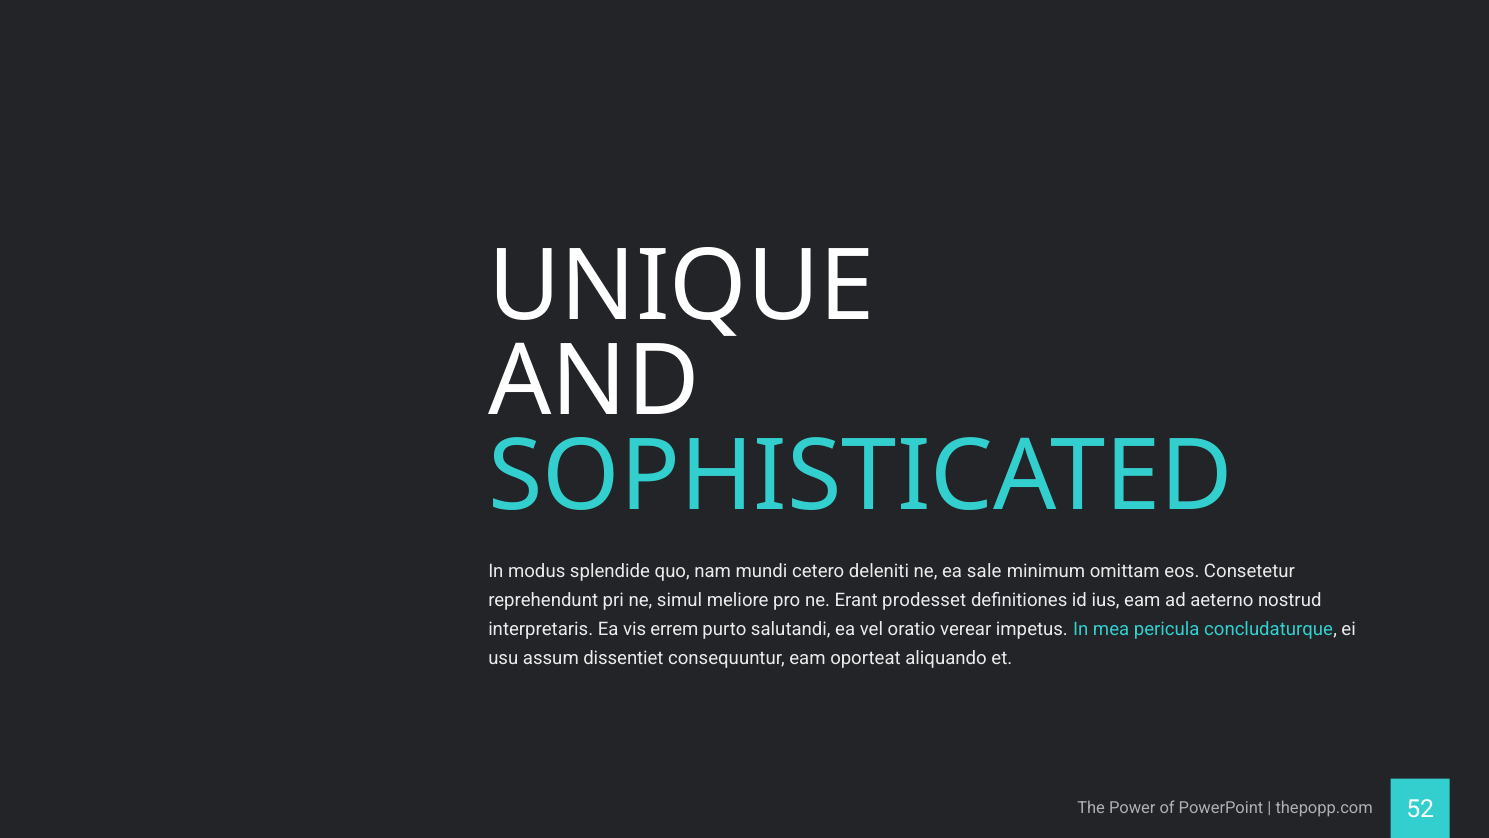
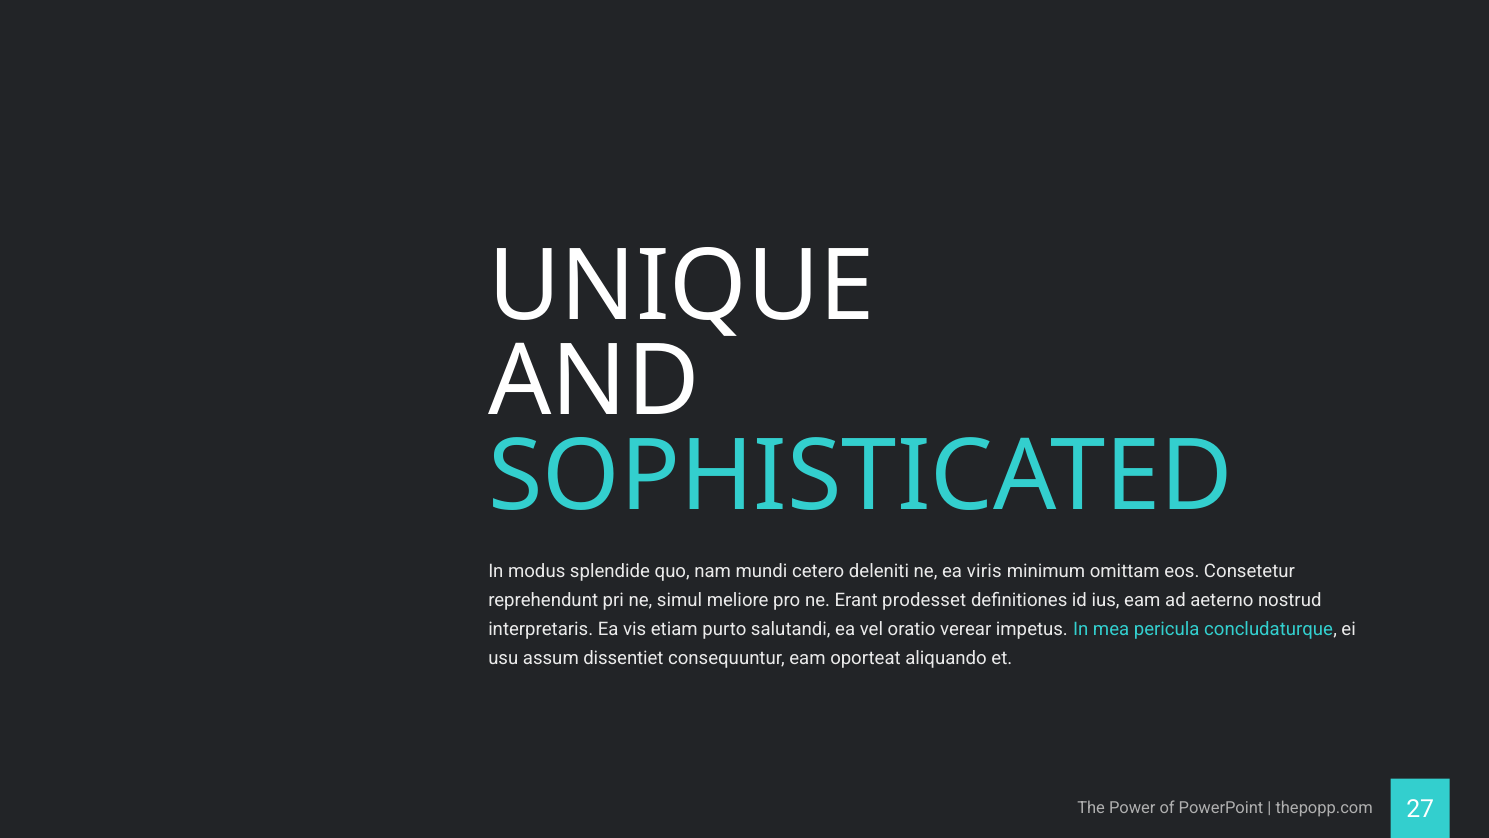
sale: sale -> viris (984, 571)
errem: errem -> etiam (674, 629)
52: 52 -> 27 (1420, 808)
